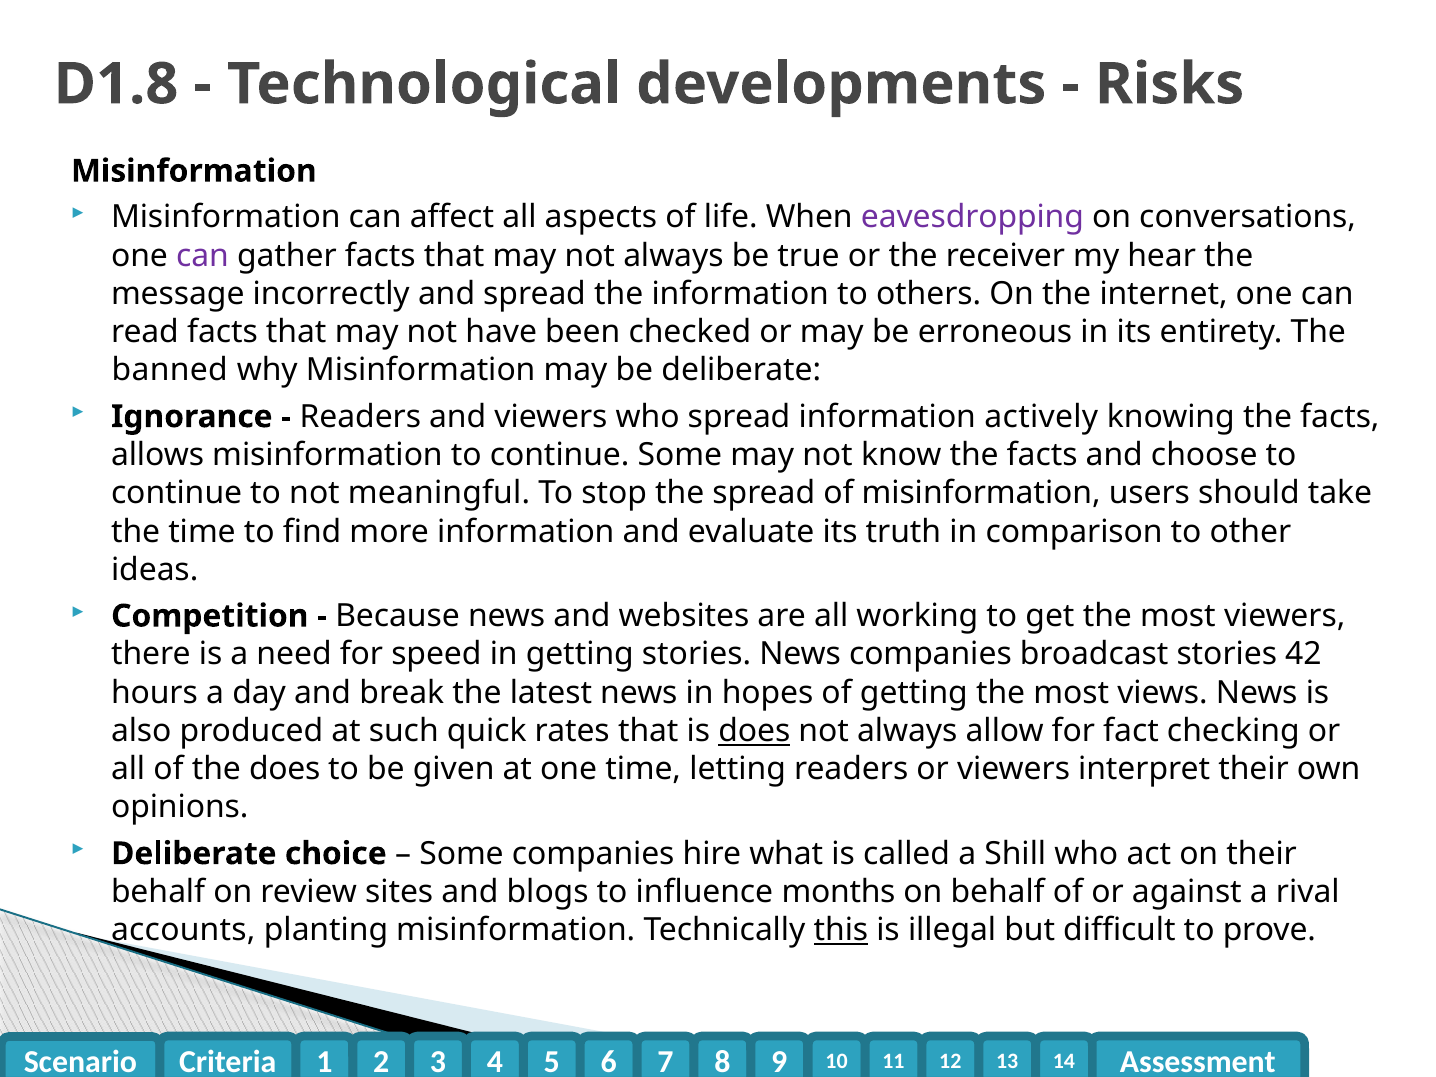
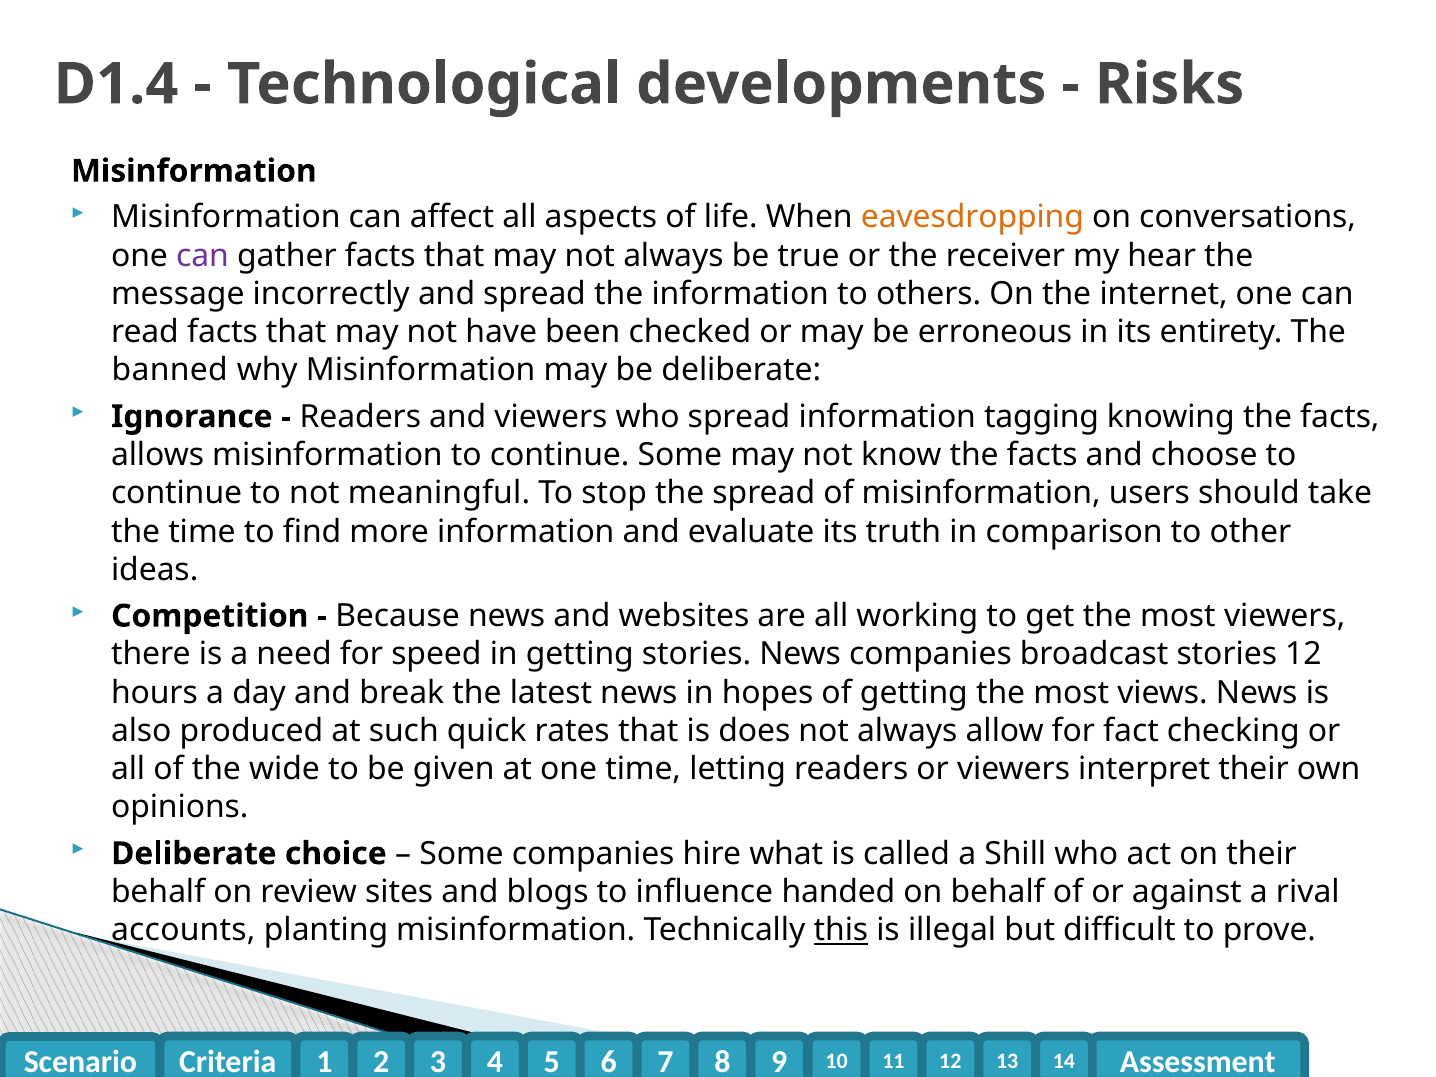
D1.8: D1.8 -> D1.4 (116, 84)
eavesdropping colour: purple -> orange (972, 217)
actively: actively -> tagging (1042, 417)
stories 42: 42 -> 12 (1303, 654)
does underline: present -> none (754, 731)
the does: does -> wide (285, 769)
months: months -> handed (838, 892)
